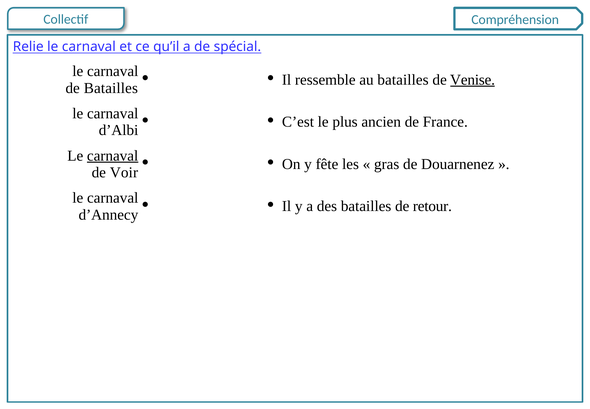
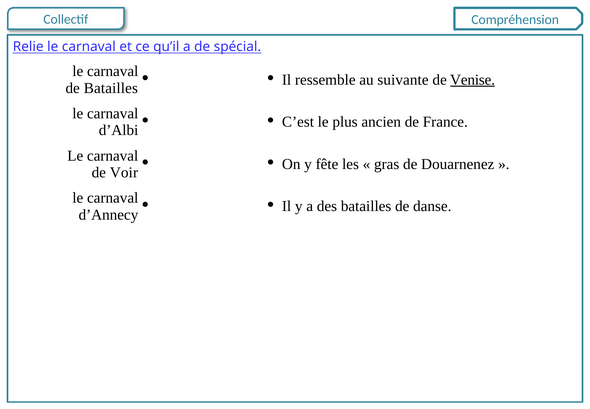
au batailles: batailles -> suivante (403, 80)
carnaval underline: present -> none (113, 156)
retour: retour -> danse (432, 206)
